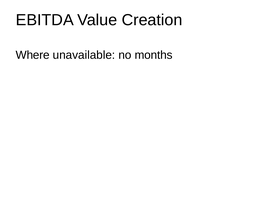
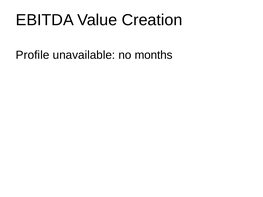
Where: Where -> Profile (33, 55)
